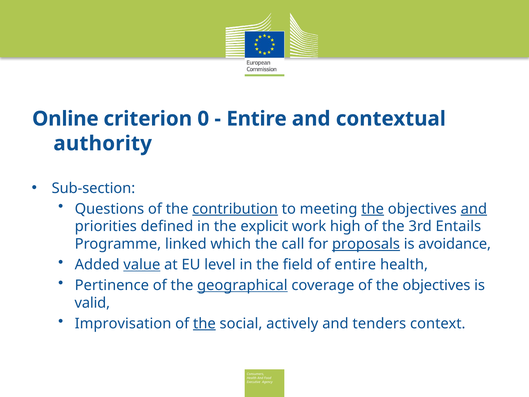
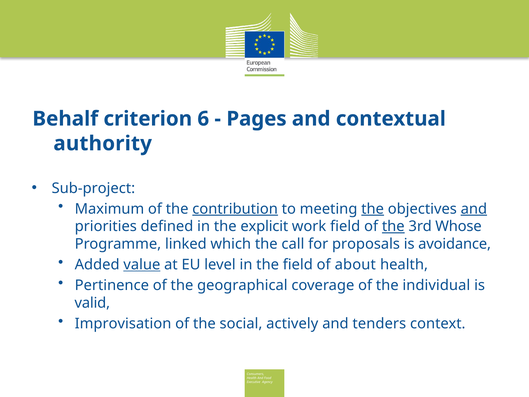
Online: Online -> Behalf (65, 119)
0: 0 -> 6 (203, 119)
Entire: Entire -> Pages (256, 119)
Sub-section: Sub-section -> Sub-project (93, 188)
Questions: Questions -> Maximum (109, 209)
work high: high -> field (345, 226)
the underline: none -> present (393, 226)
Entails: Entails -> Whose (458, 226)
proposals underline: present -> none (366, 244)
of entire: entire -> about (355, 265)
geographical underline: present -> none (242, 285)
of the objectives: objectives -> individual (436, 285)
the underline: present -> none (204, 323)
